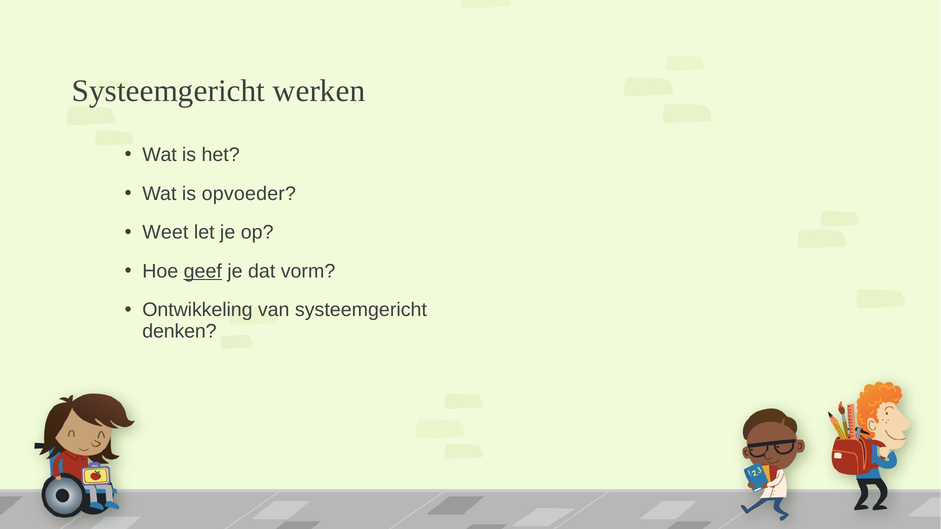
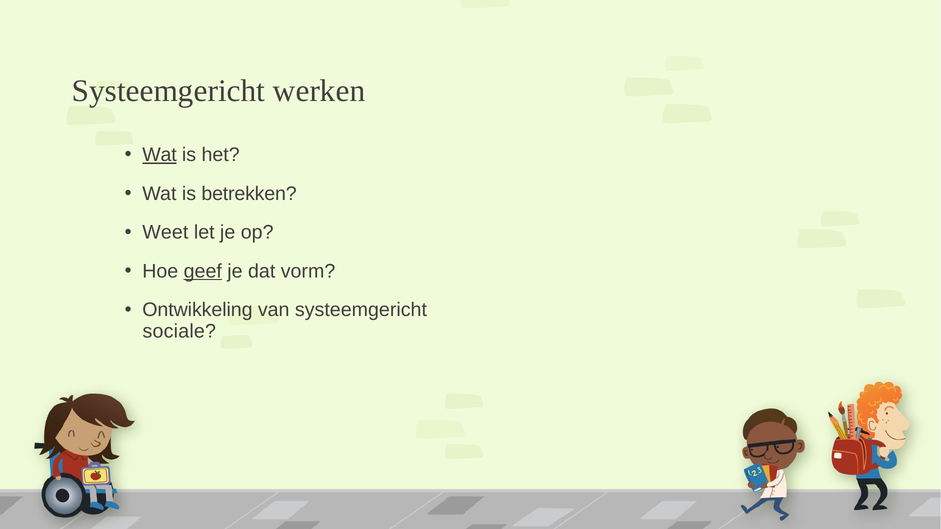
Wat underline: none -> present (159, 155)
opvoeder: opvoeder -> betrekken (249, 194)
denken: denken -> sociale (179, 331)
